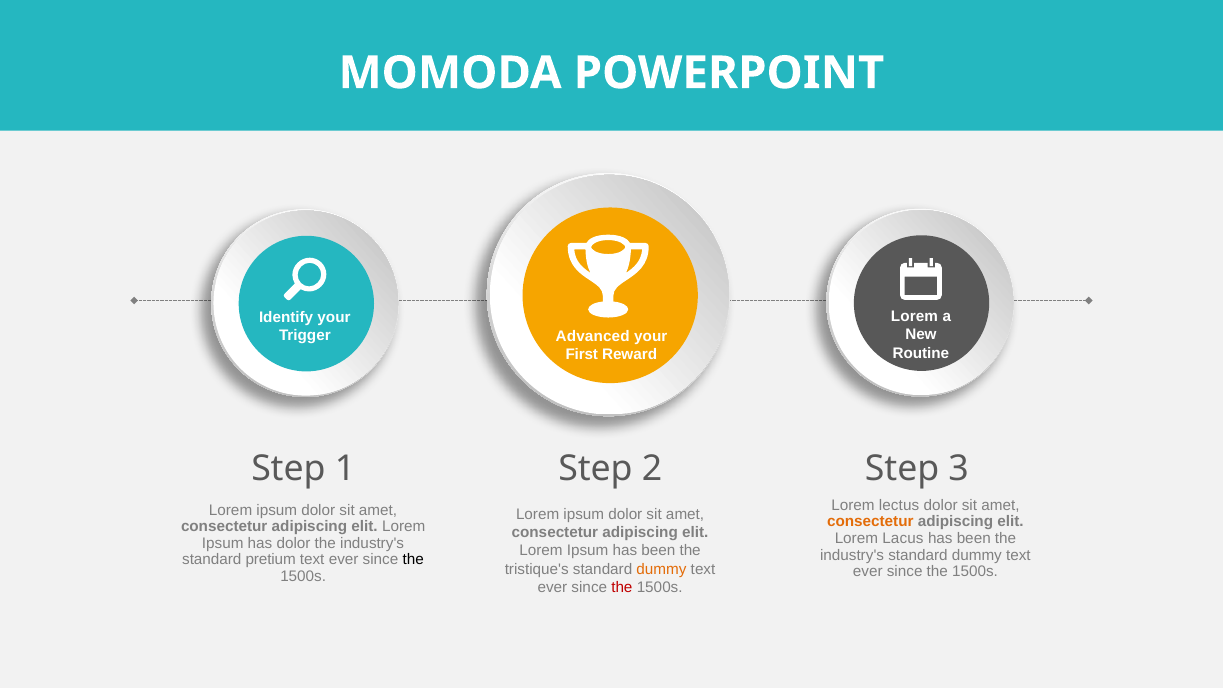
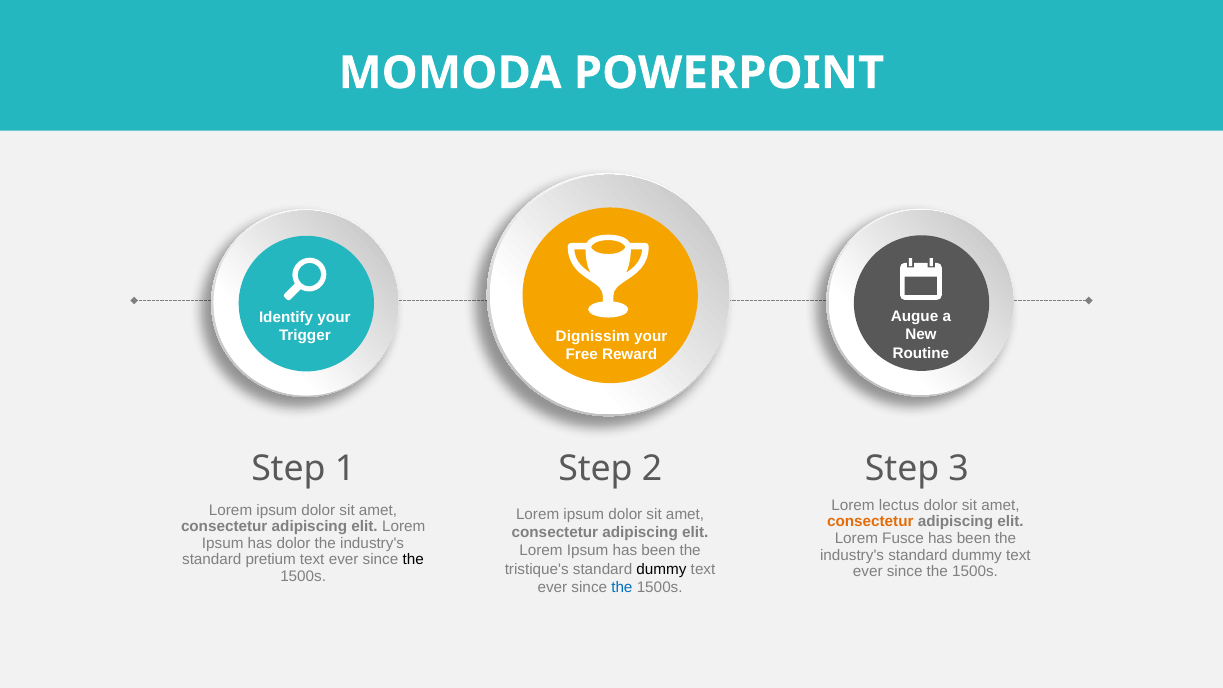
Lorem: Lorem -> Augue (915, 317)
Advanced: Advanced -> Dignissim (593, 336)
First: First -> Free (582, 355)
Lacus: Lacus -> Fusce (903, 538)
dummy colour: orange -> black (661, 569)
the colour: red -> blue (622, 587)
